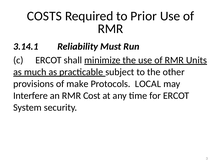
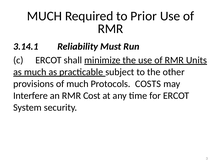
COSTS: COSTS -> MUCH (44, 16)
of make: make -> much (77, 84)
LOCAL: LOCAL -> COSTS (148, 84)
